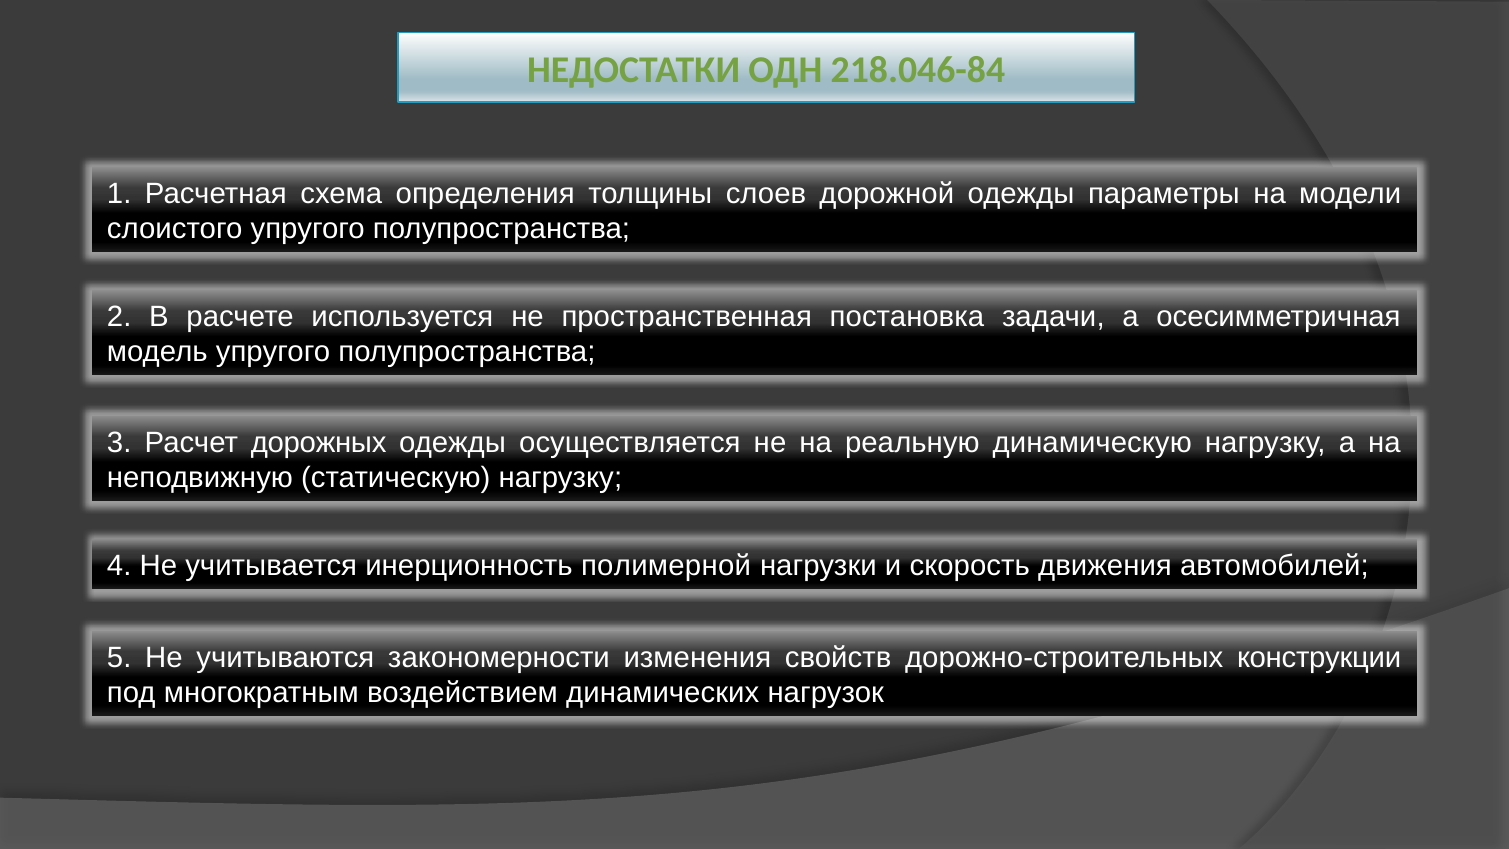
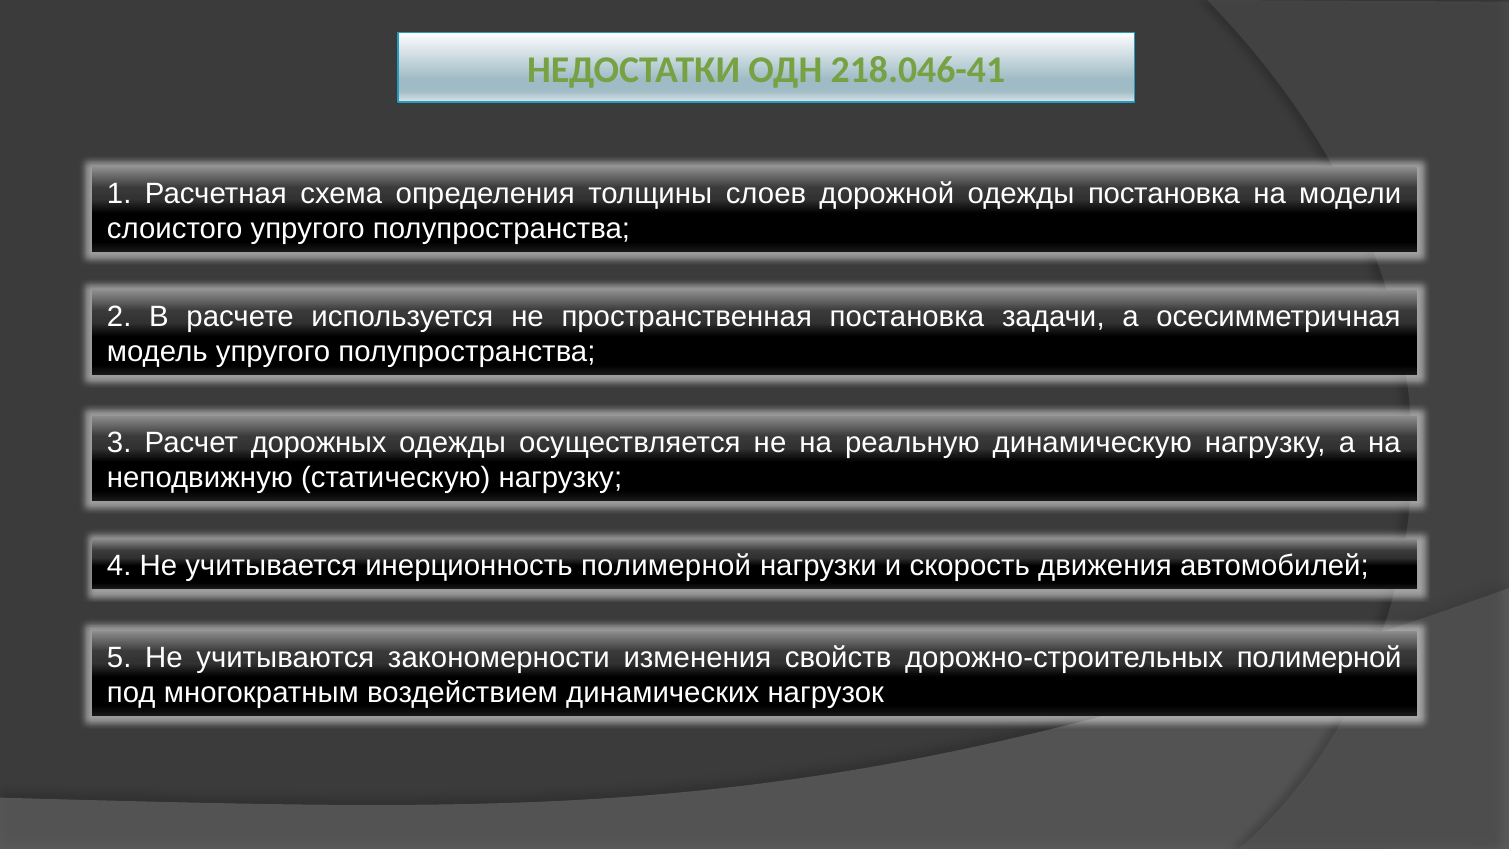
218.046-84: 218.046-84 -> 218.046-41 (918, 70)
одежды параметры: параметры -> постановка (1164, 194)
дорожно-строительных конструкции: конструкции -> полимерной (1319, 658)
